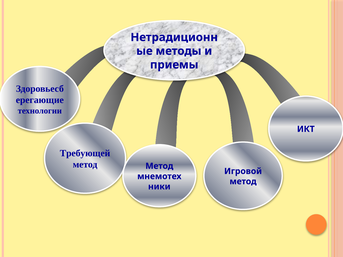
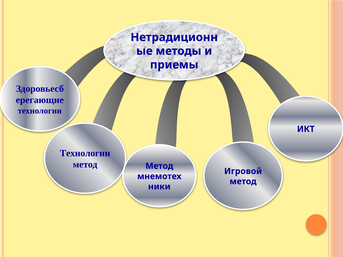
Требующей: Требующей -> Технологии (85, 153)
